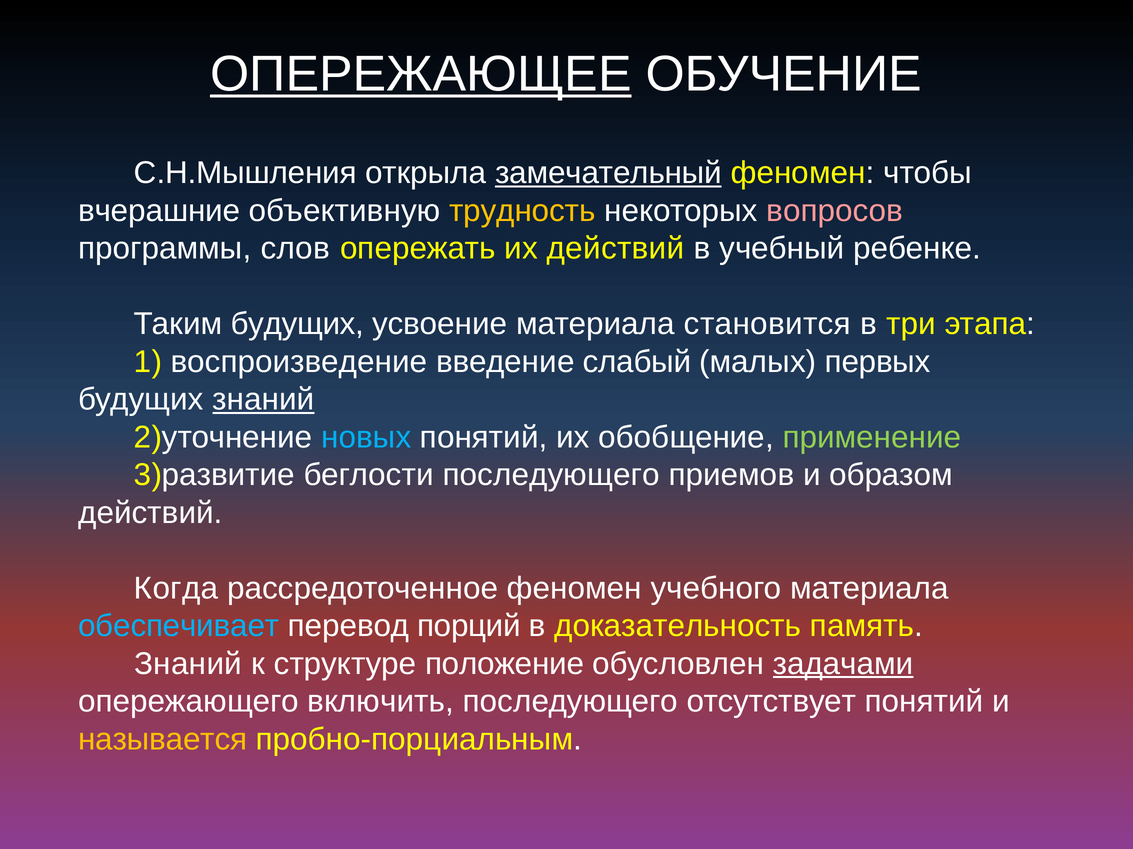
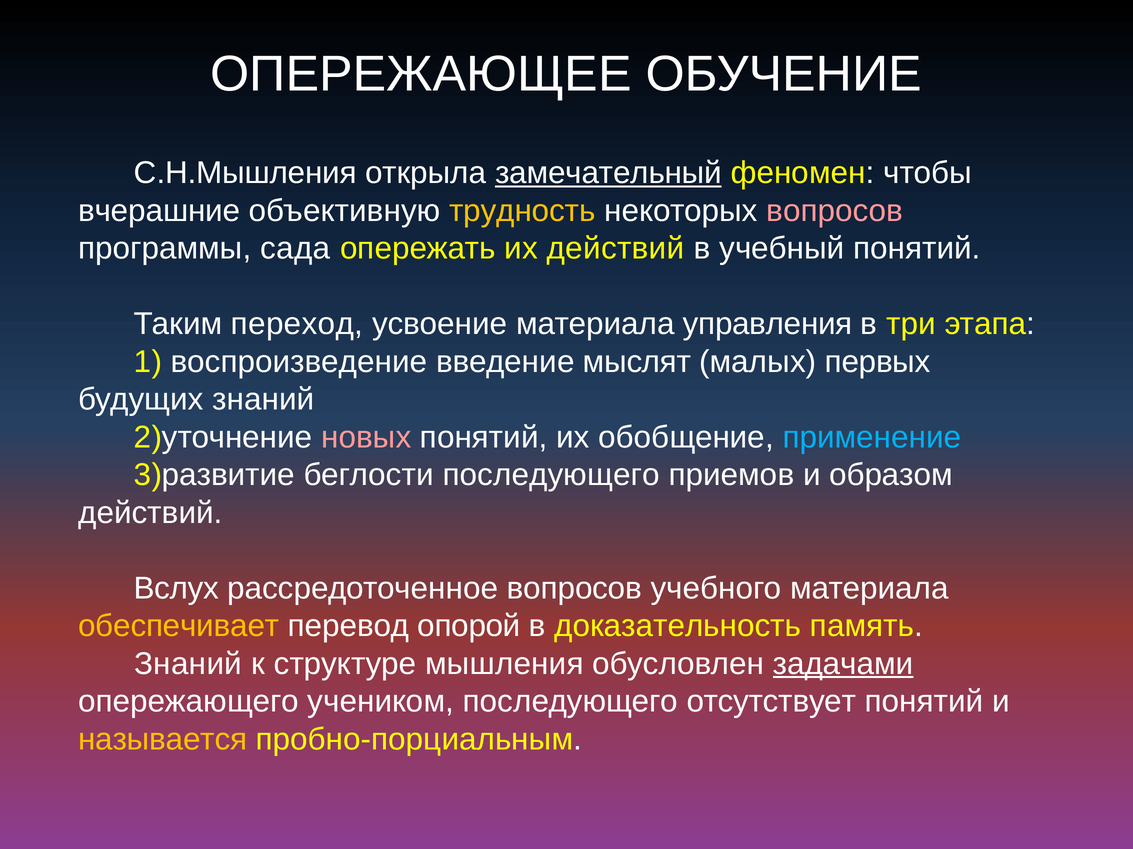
ОПЕРЕЖАЮЩЕЕ underline: present -> none (421, 74)
слов: слов -> сада (295, 249)
учебный ребенке: ребенке -> понятий (917, 249)
Таким будущих: будущих -> переход (297, 324)
становится: становится -> управления (768, 324)
слабый: слабый -> мыслят (637, 362)
знаний underline: present -> none (263, 400)
новых colour: light blue -> pink (366, 438)
применение colour: light green -> light blue (872, 438)
Когда: Когда -> Вслух (176, 589)
рассредоточенное феномен: феномен -> вопросов (574, 589)
обеспечивает colour: light blue -> yellow (179, 626)
порций: порций -> опорой (469, 626)
положение: положение -> мышления (504, 664)
включить: включить -> учеником (381, 702)
